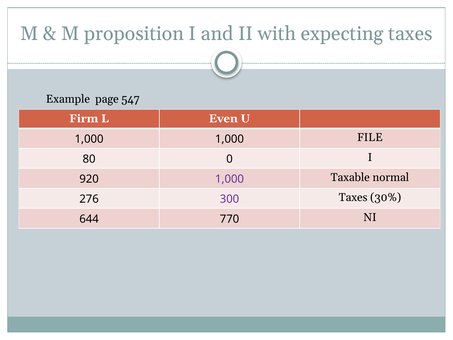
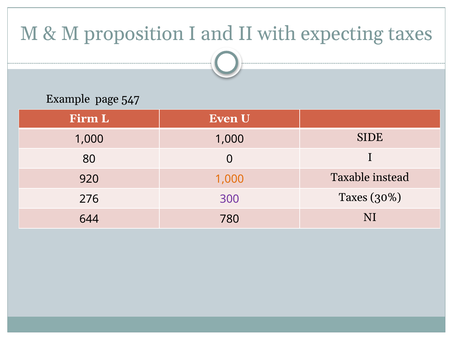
FILE: FILE -> SIDE (370, 137)
1,000 colour: purple -> orange (230, 179)
normal: normal -> instead (391, 177)
770: 770 -> 780 (230, 219)
